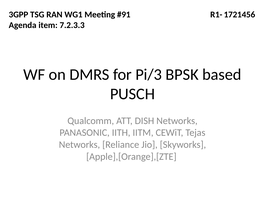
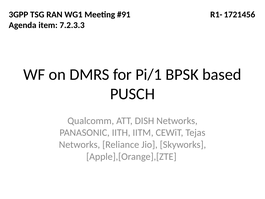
Pi/3: Pi/3 -> Pi/1 (149, 74)
